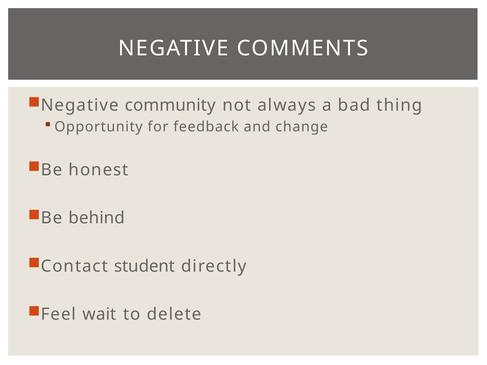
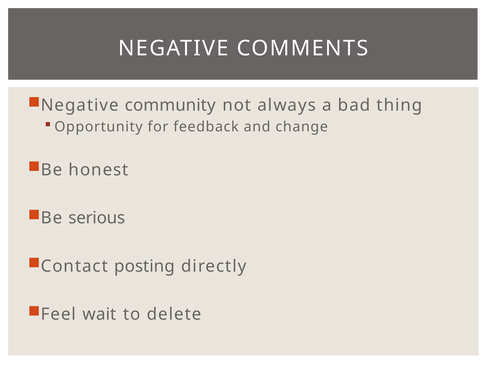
behind: behind -> serious (97, 218)
student: student -> posting (145, 266)
